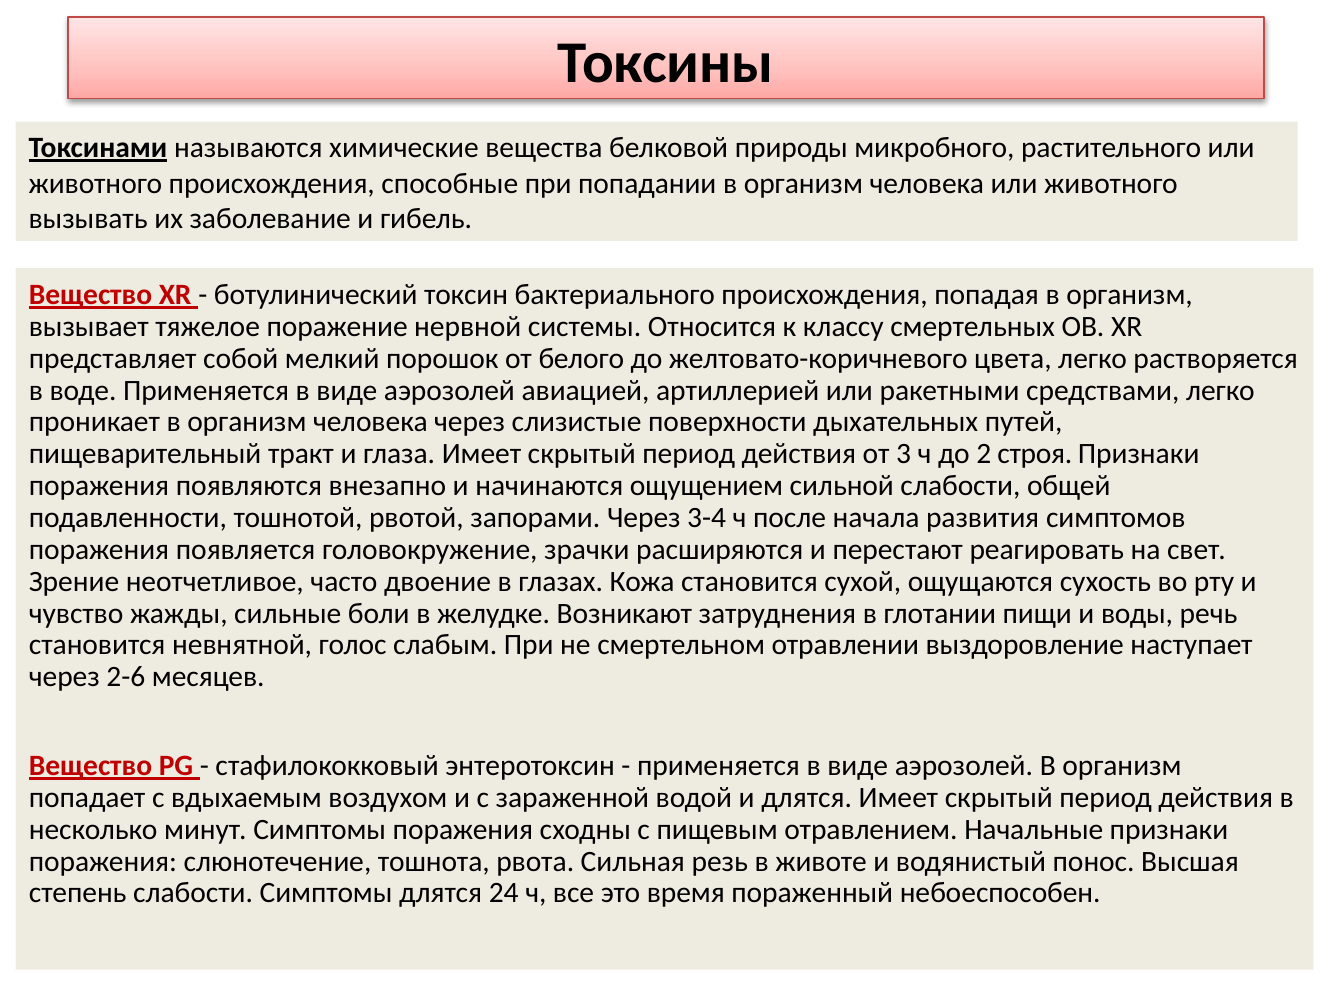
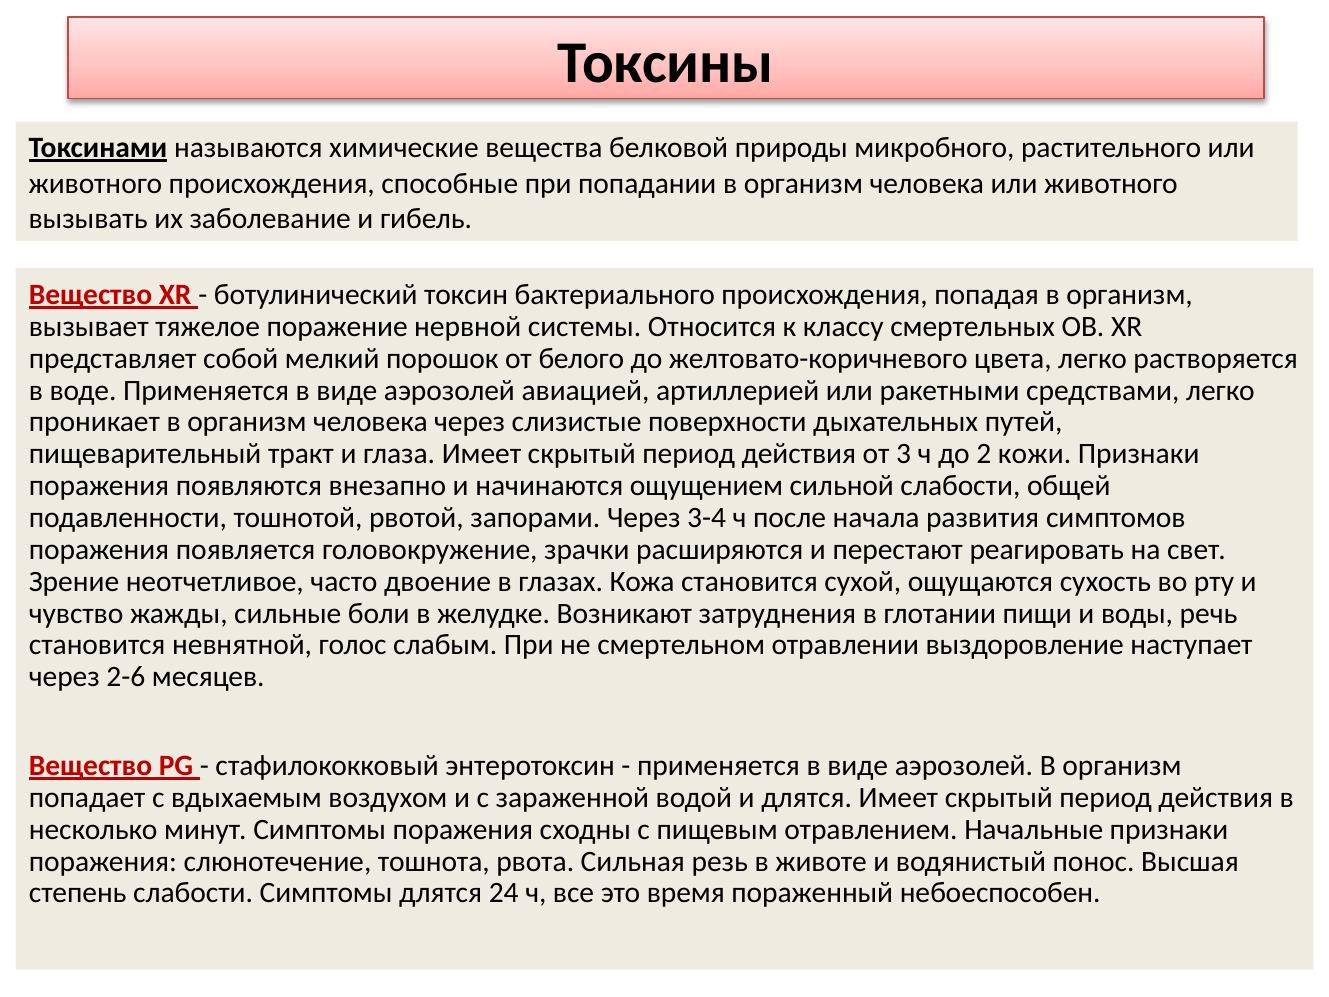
строя: строя -> кожи (1035, 454)
